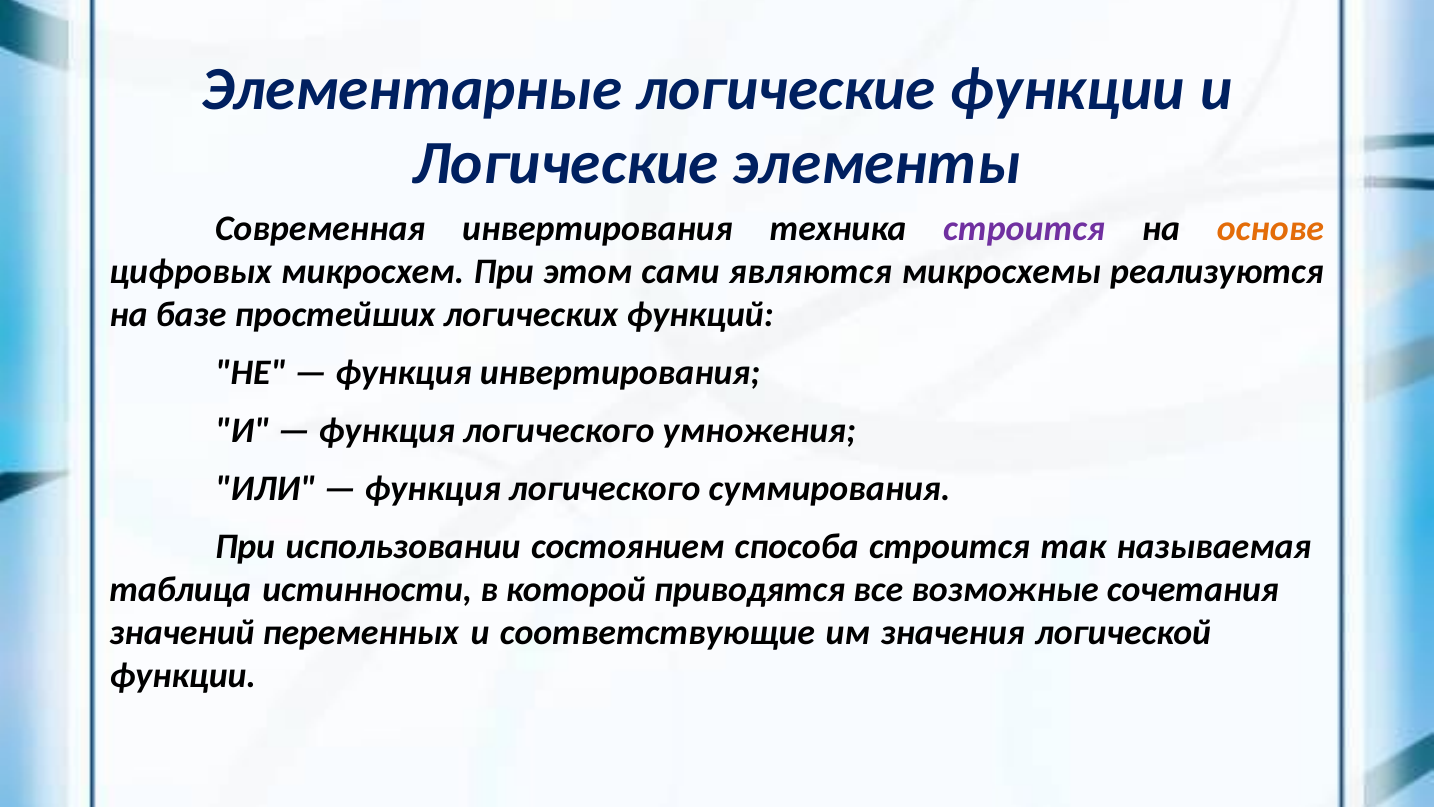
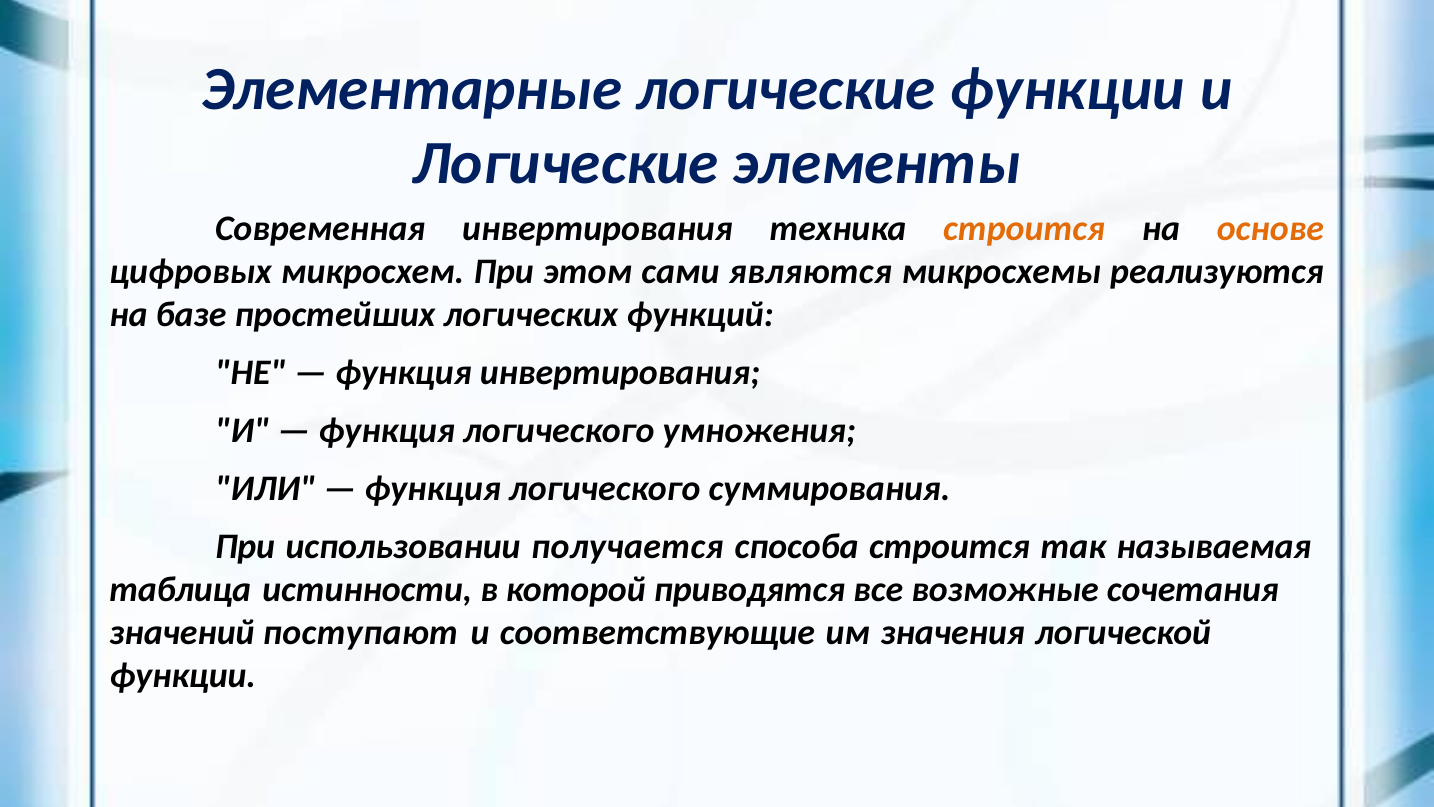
строится colour: purple -> orange (1024, 228)
состоянием: состоянием -> получается (627, 546)
переменных: переменных -> поступают (360, 632)
